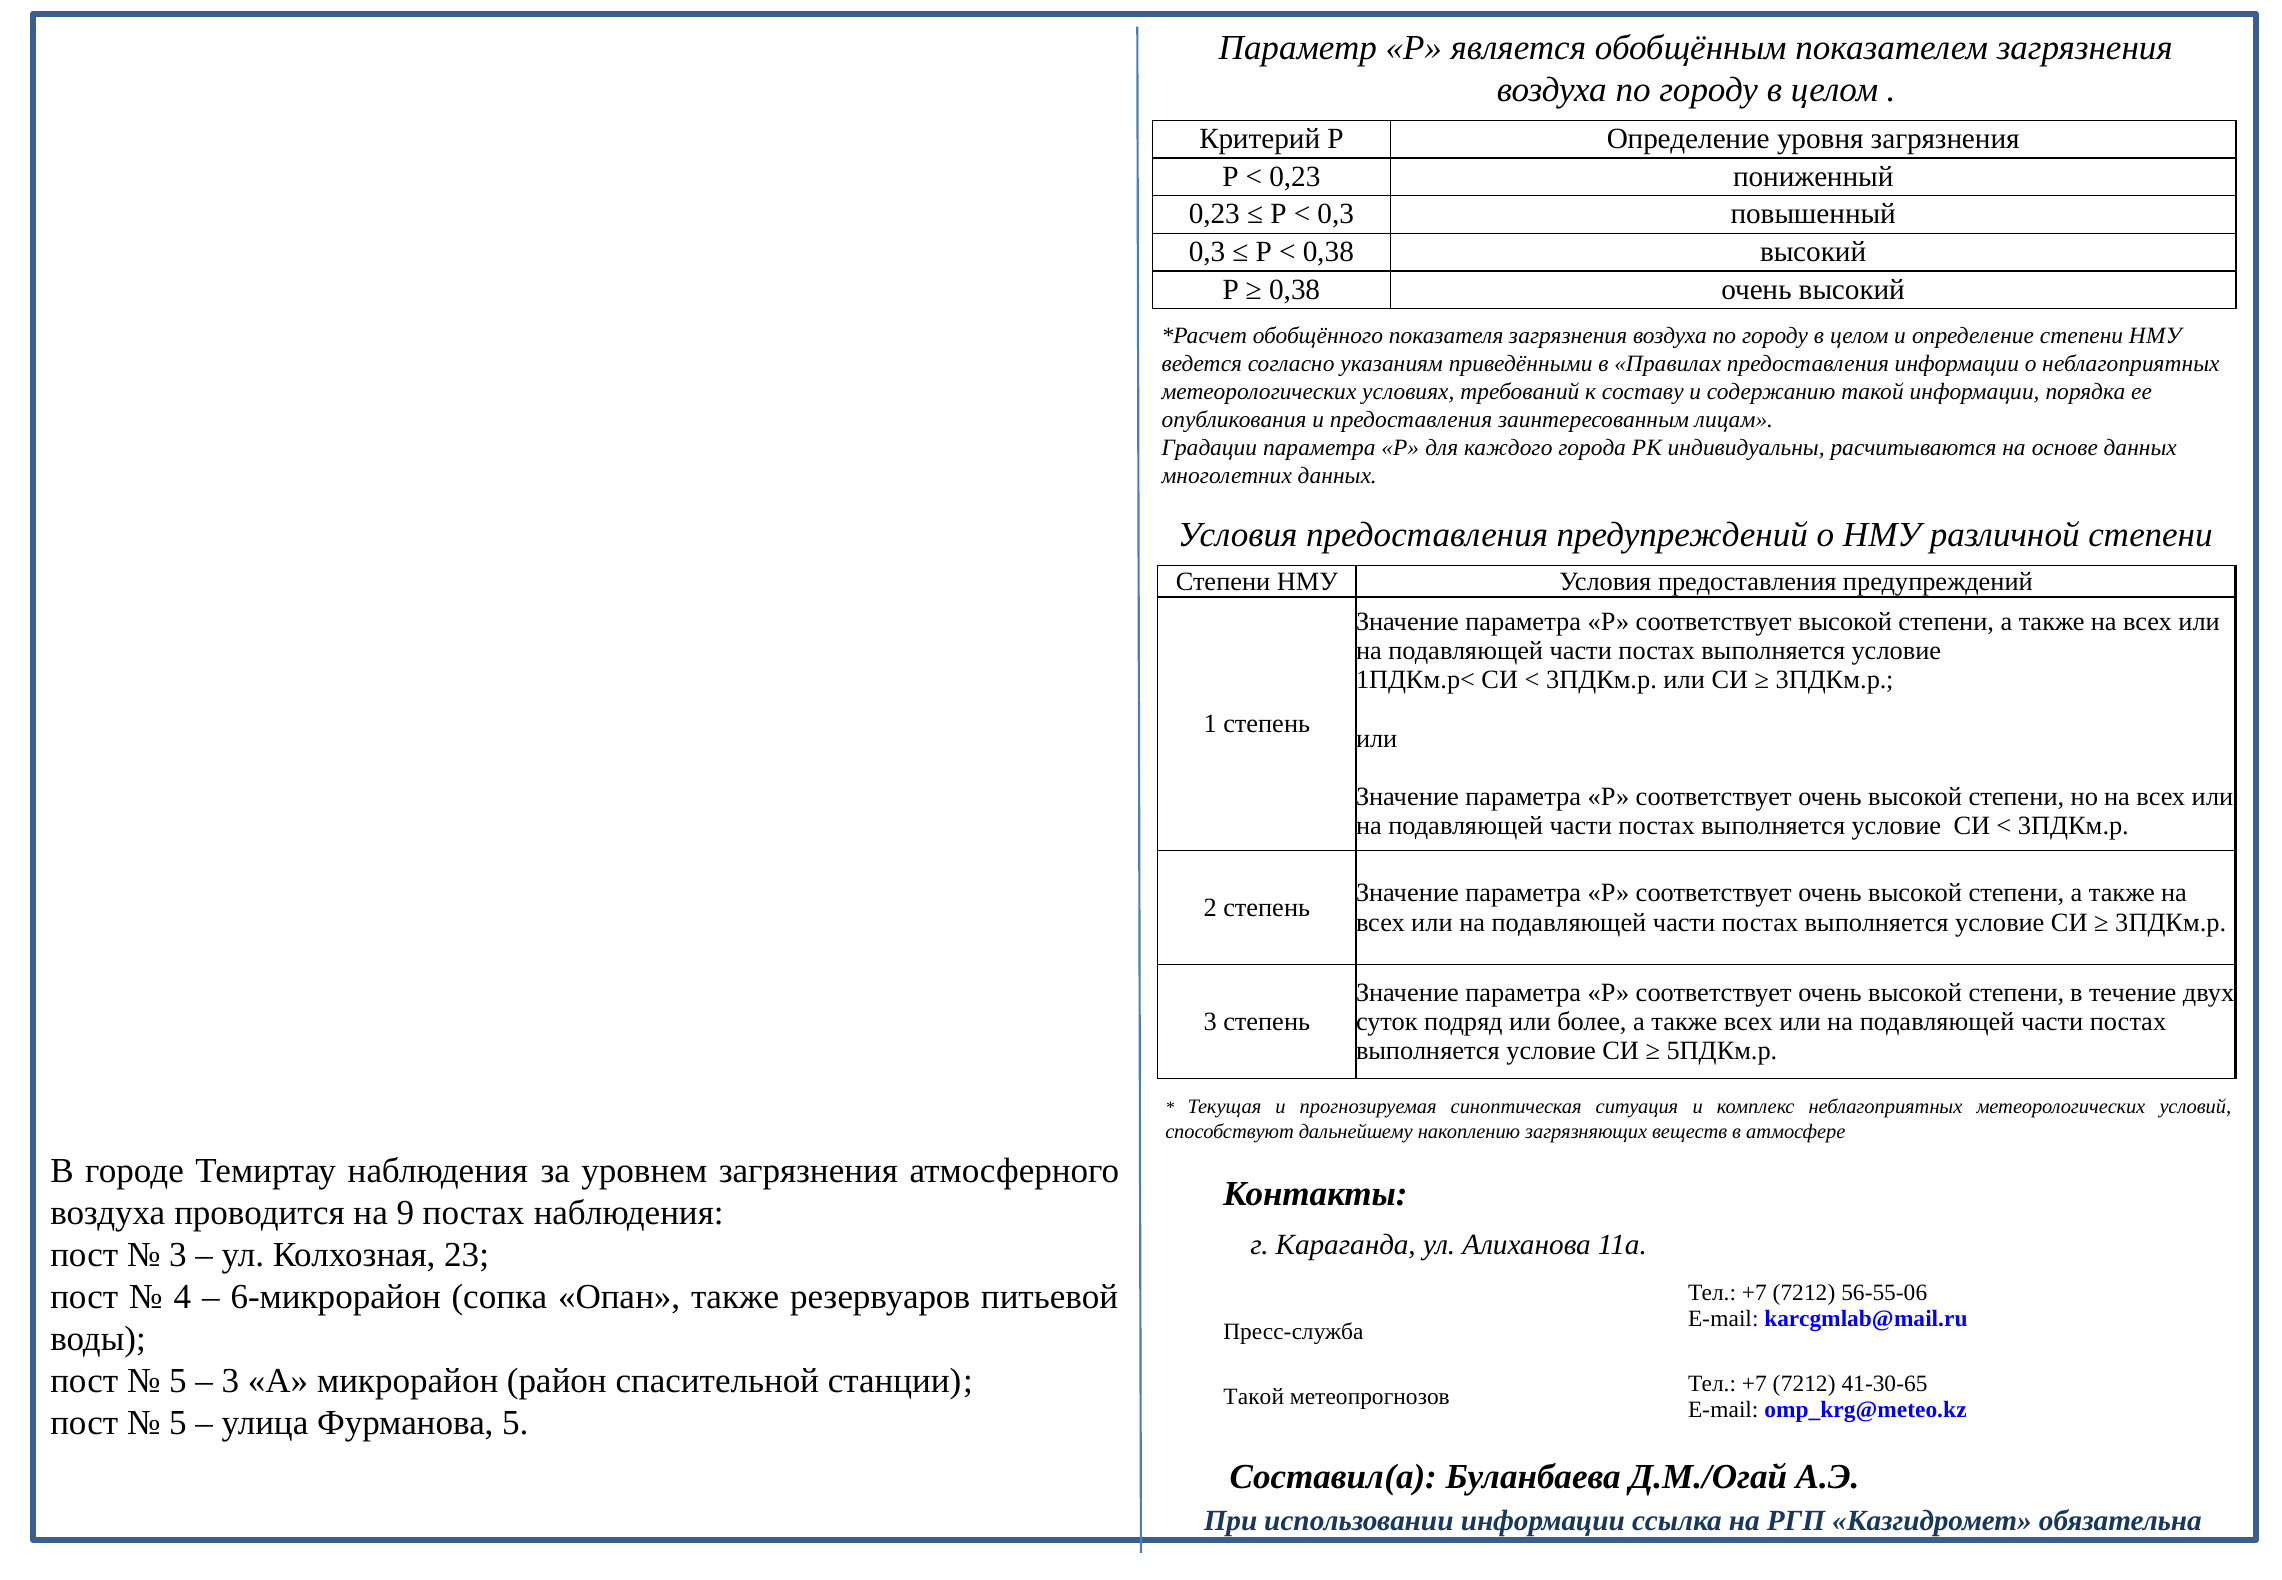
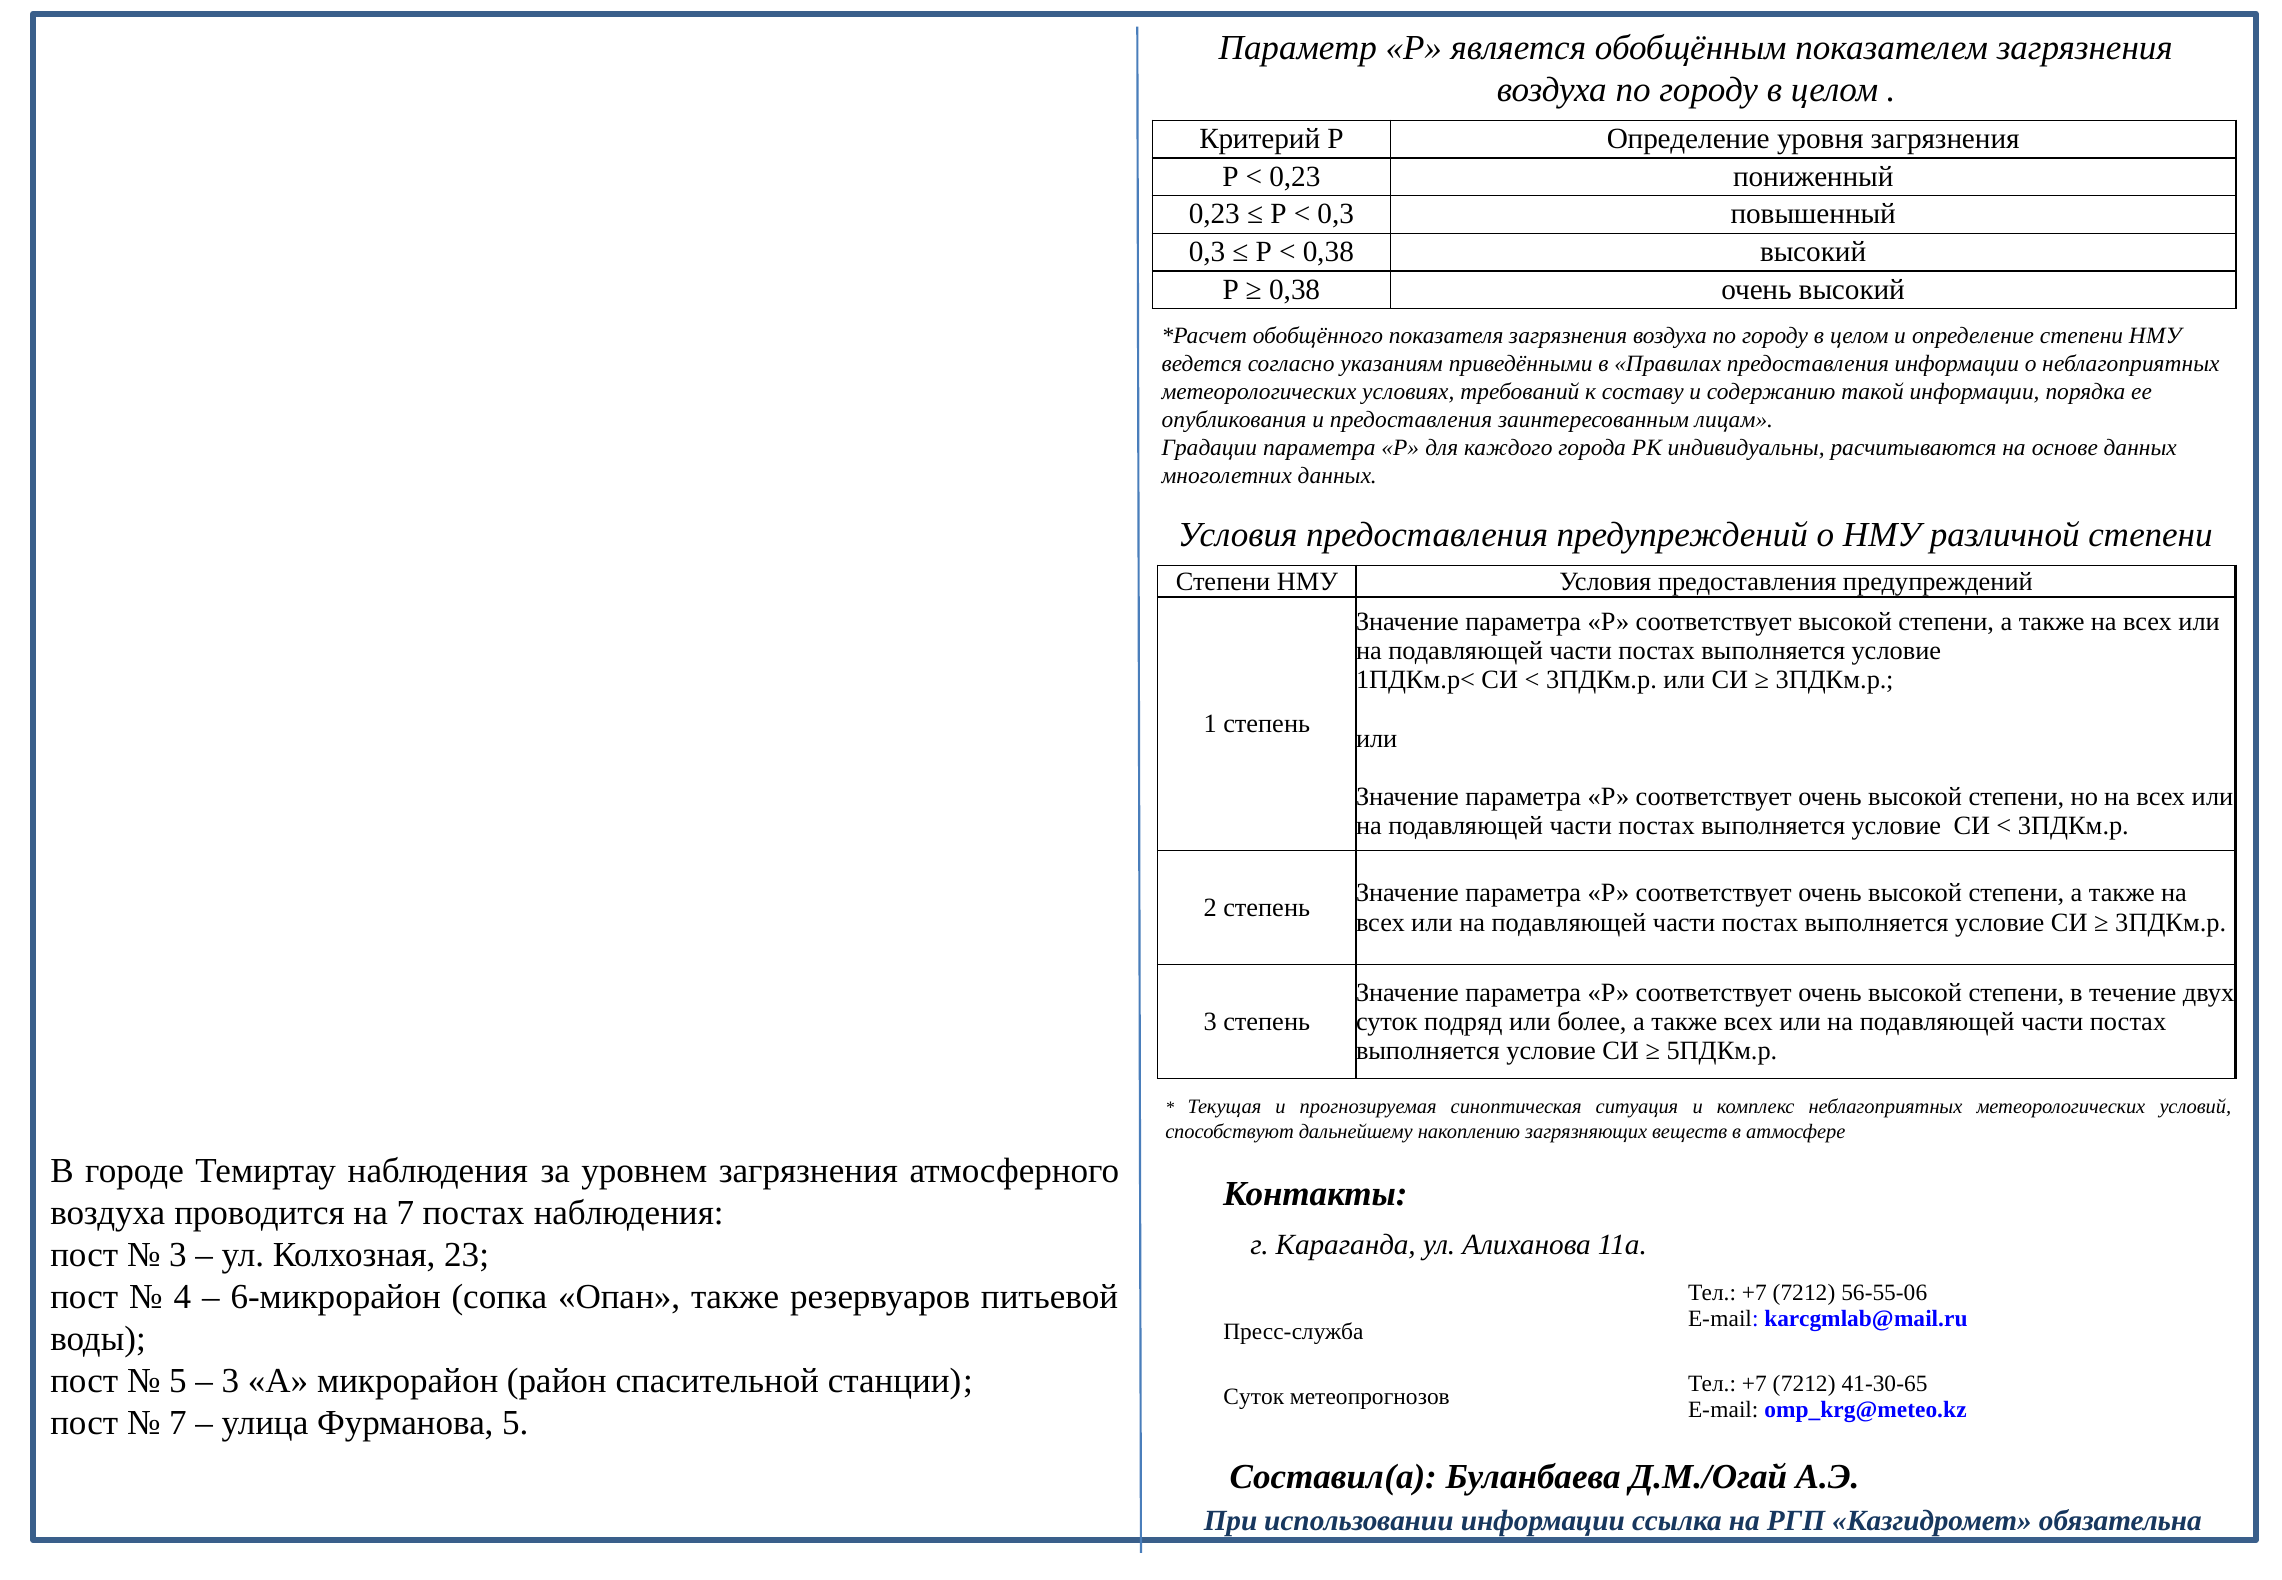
на 9: 9 -> 7 (405, 1212)
Такой: Такой -> Суток (1254, 1397)
5: 5 -> 7 (178, 1423)
